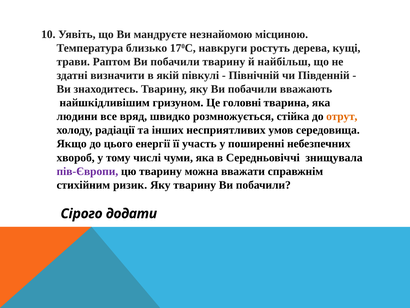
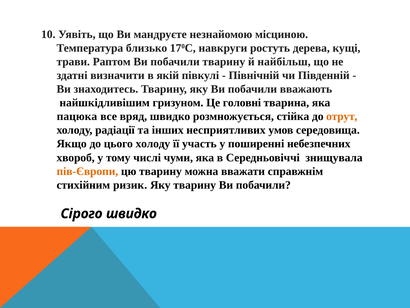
людини: людини -> пацюка (77, 116)
цього енергії: енергії -> холоду (153, 144)
пів-Європи colour: purple -> orange (87, 171)
Сірого додати: додати -> швидко (131, 213)
